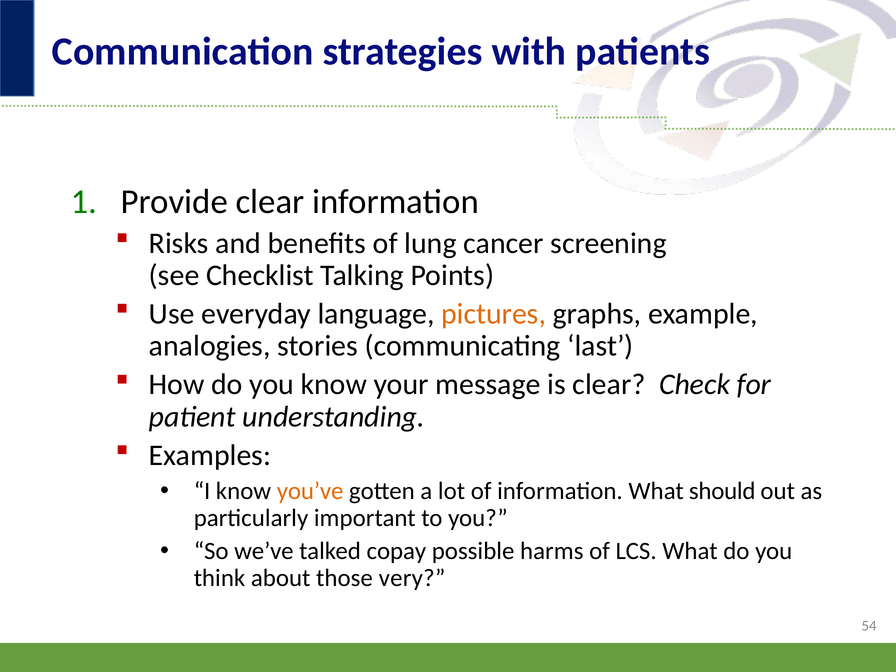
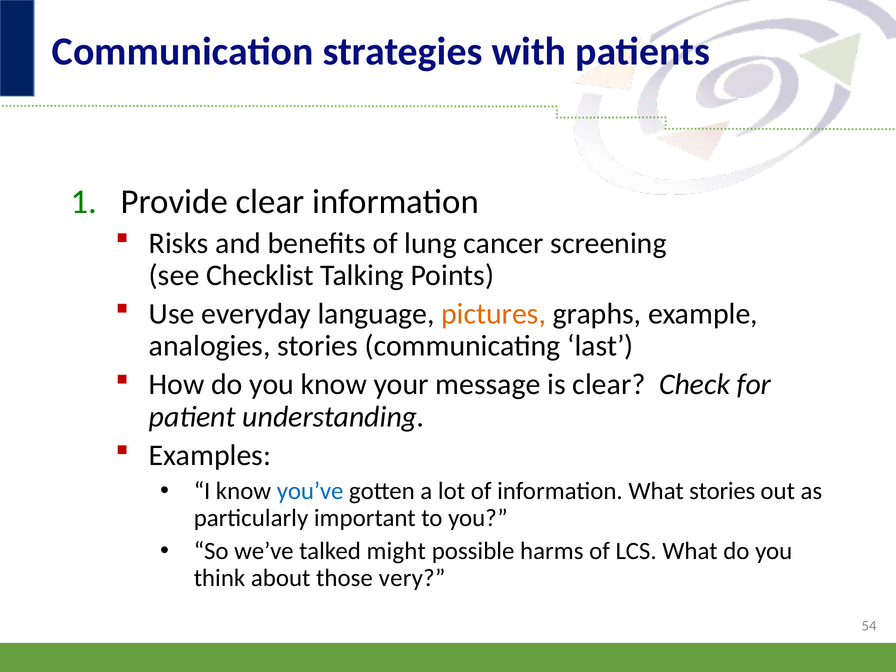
you’ve colour: orange -> blue (310, 491)
What should: should -> stories (722, 491)
copay: copay -> might (396, 551)
